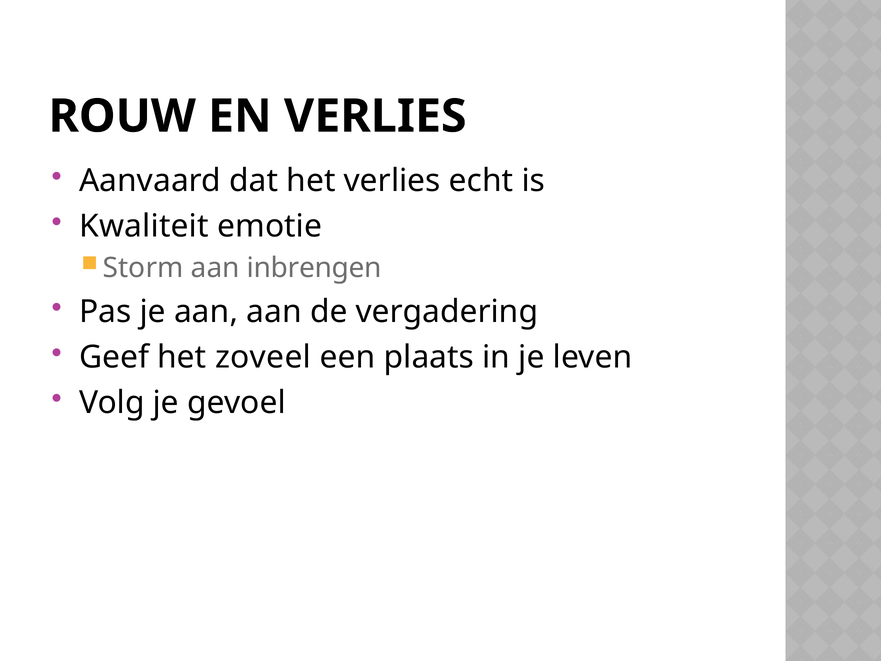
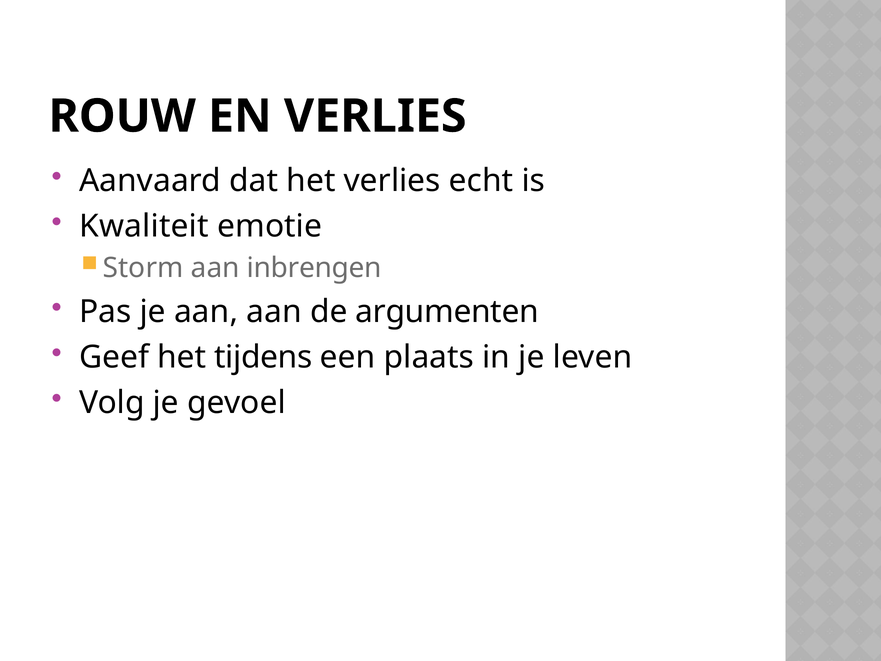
vergadering: vergadering -> argumenten (447, 312)
zoveel: zoveel -> tijdens (263, 357)
